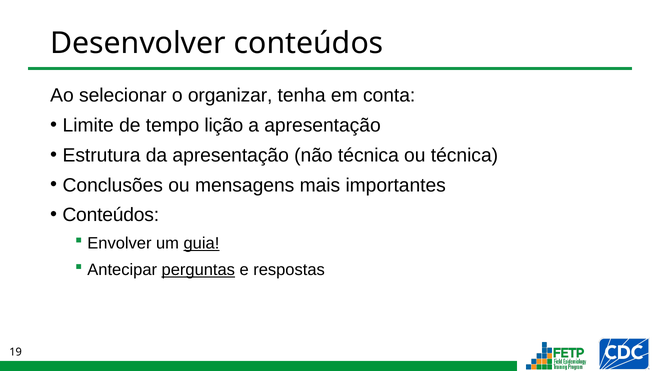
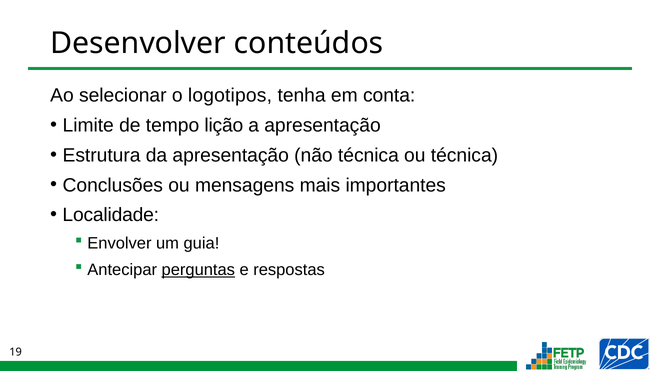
organizar: organizar -> logotipos (230, 95)
Conteúdos: Conteúdos -> Localidade (111, 215)
guia underline: present -> none (201, 243)
